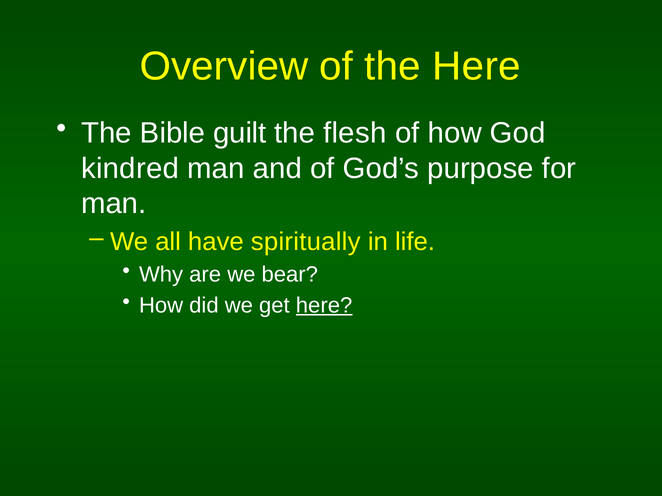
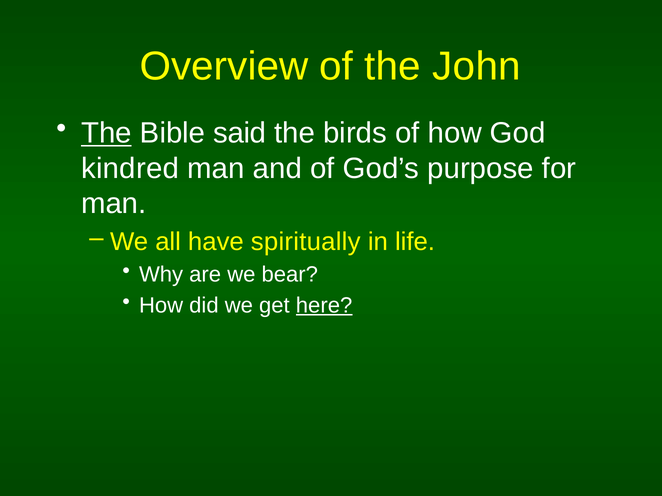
the Here: Here -> John (477, 66)
The underline: none -> present (106, 133)
guilt: guilt -> said (240, 133)
flesh: flesh -> birds (355, 133)
